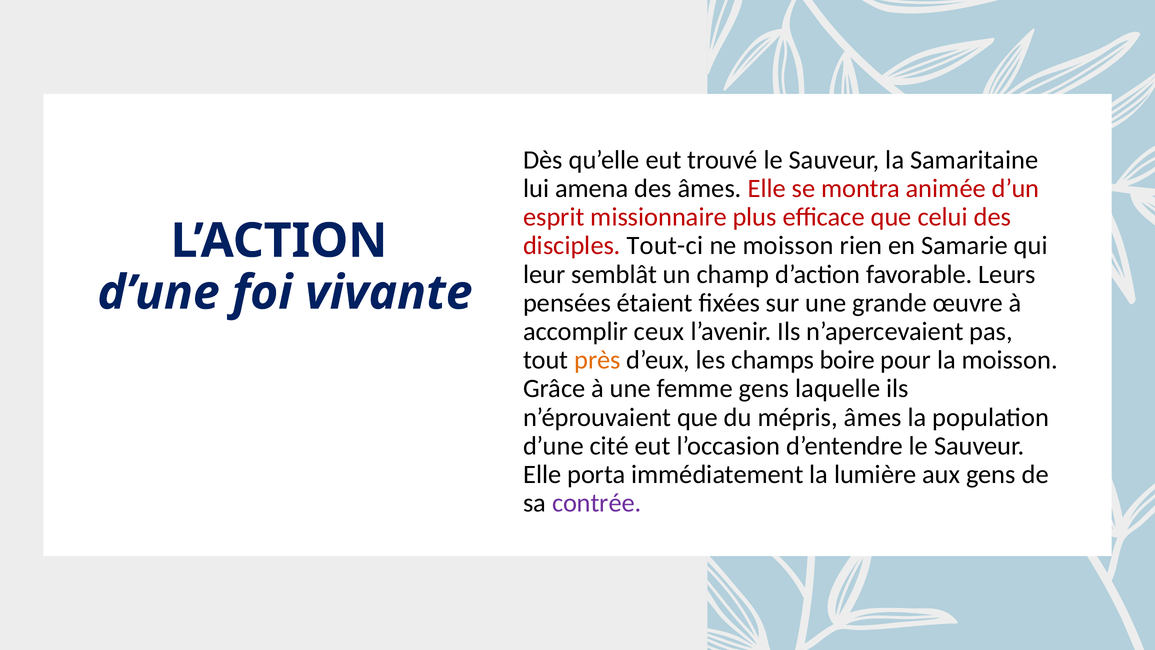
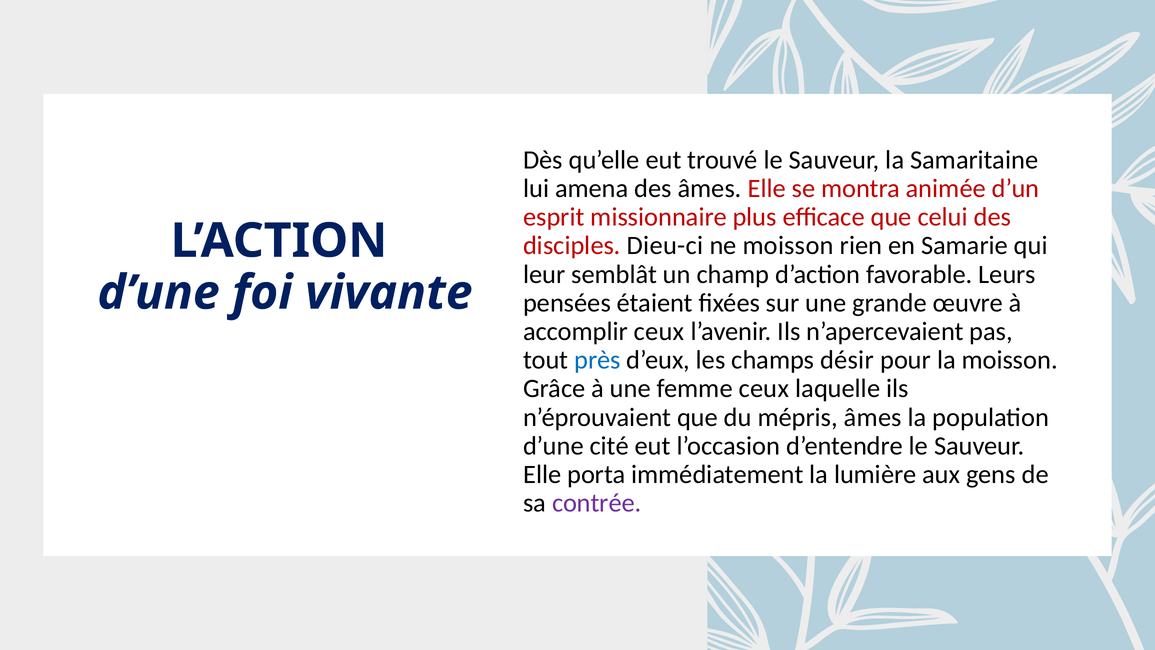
Tout-ci: Tout-ci -> Dieu-ci (665, 246)
près colour: orange -> blue (597, 360)
boire: boire -> désir (847, 360)
femme gens: gens -> ceux (764, 389)
